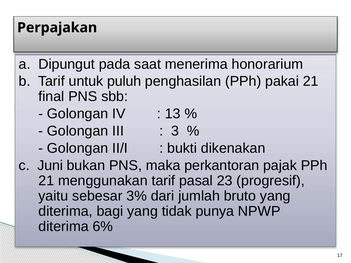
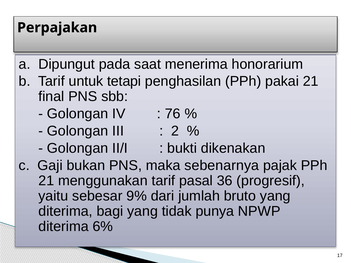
puluh: puluh -> tetapi (124, 81)
13: 13 -> 76 (173, 114)
3: 3 -> 2 (175, 131)
Juni: Juni -> Gaji (50, 166)
perkantoran: perkantoran -> sebenarnya (222, 166)
23: 23 -> 36 (225, 181)
3%: 3% -> 9% (137, 196)
